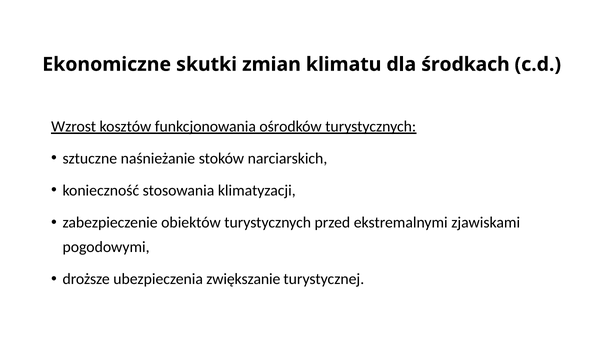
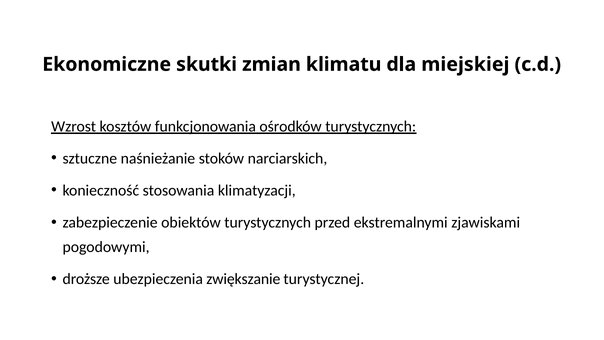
środkach: środkach -> miejskiej (465, 64)
